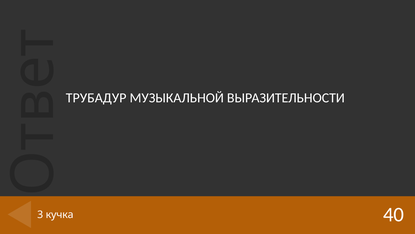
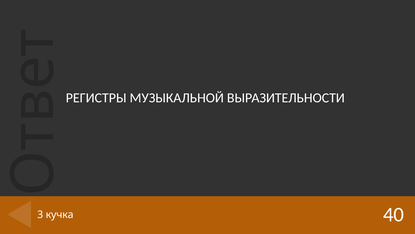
ТРУБАДУР: ТРУБАДУР -> РЕГИСТРЫ (96, 98)
